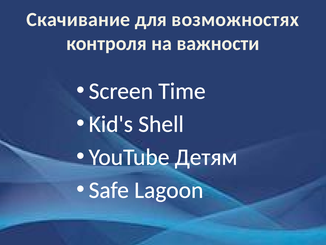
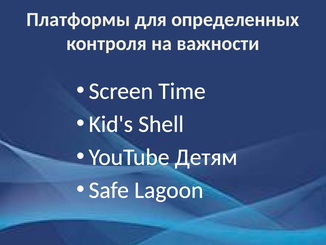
Скачивание: Скачивание -> Платформы (78, 20)
возможностях: возможностях -> определенных (235, 20)
